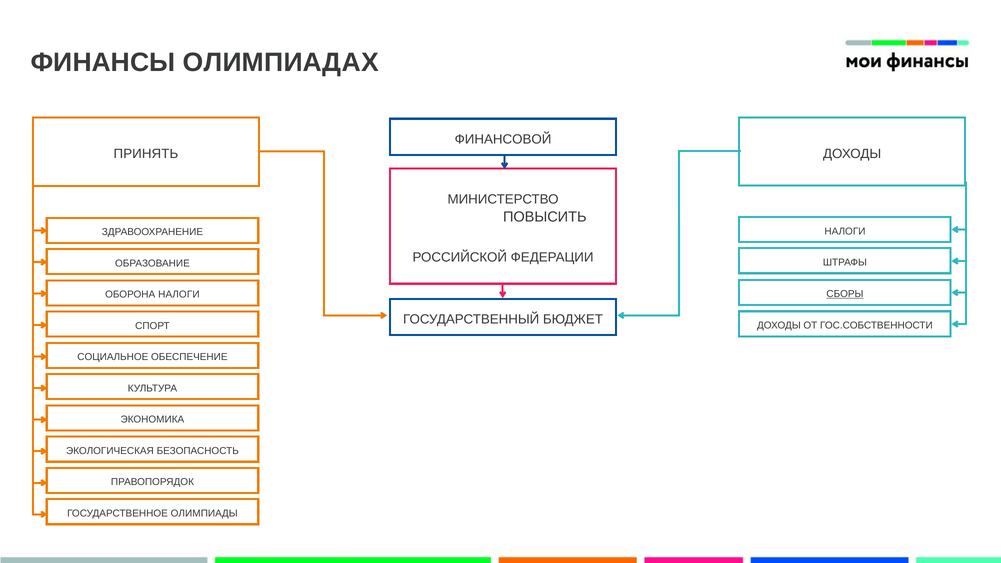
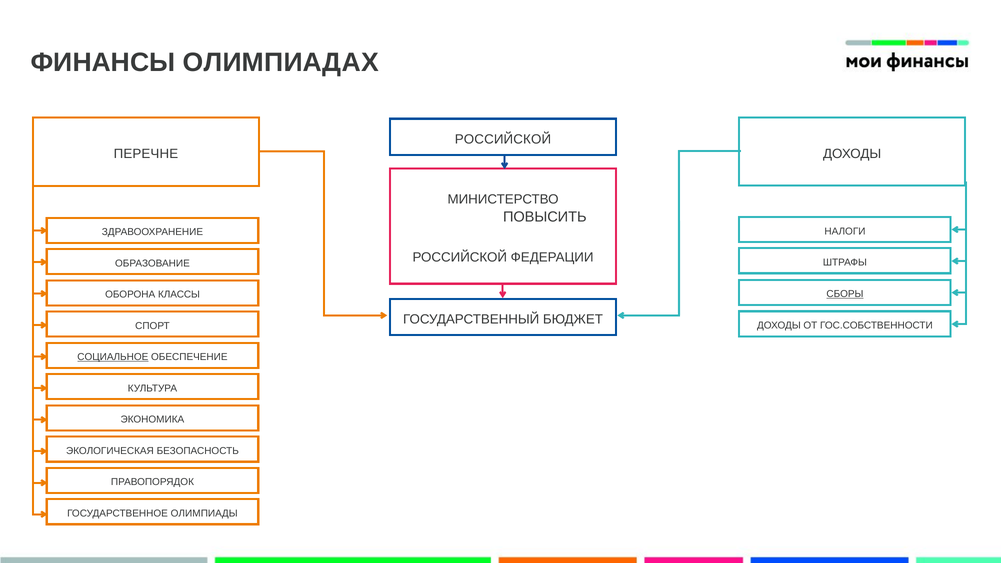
ФИНАНСОВОЙ: ФИНАНСОВОЙ -> РОССИЙСКОЙ (503, 139)
ПРИНЯТЬ: ПРИНЯТЬ -> ПЕРЕЧНЕ (146, 154)
ОБОРОНА НАЛОГИ: НАЛОГИ -> КЛАССЫ (179, 295)
СОЦИАЛЬНОЕ underline: none -> present (113, 357)
